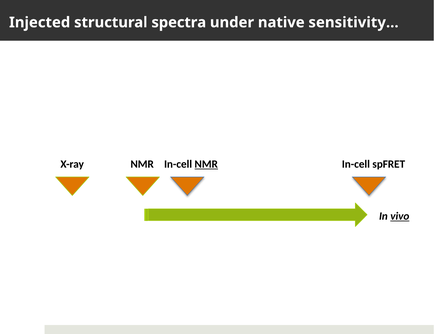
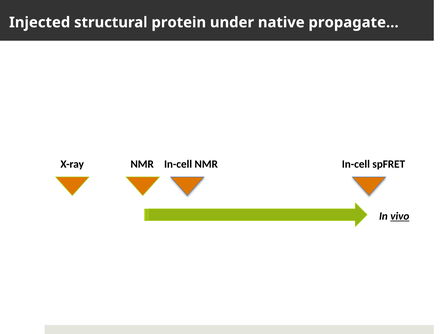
spectra: spectra -> protein (179, 22)
sensitivity…: sensitivity… -> propagate… (354, 22)
NMR underline: present -> none (206, 164)
